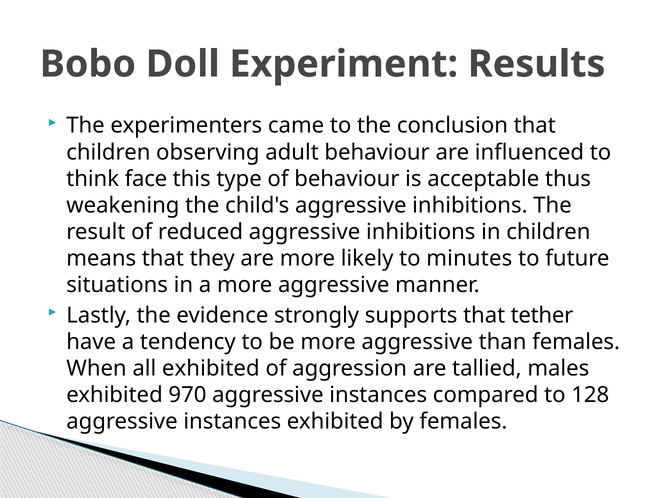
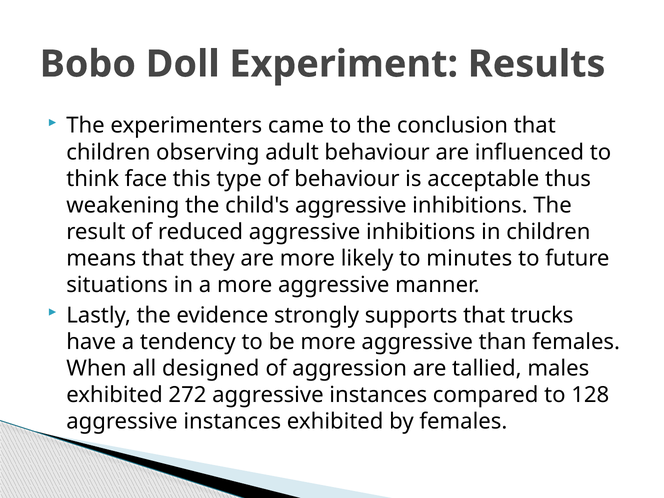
tether: tether -> trucks (542, 315)
all exhibited: exhibited -> designed (211, 368)
970: 970 -> 272 (187, 395)
